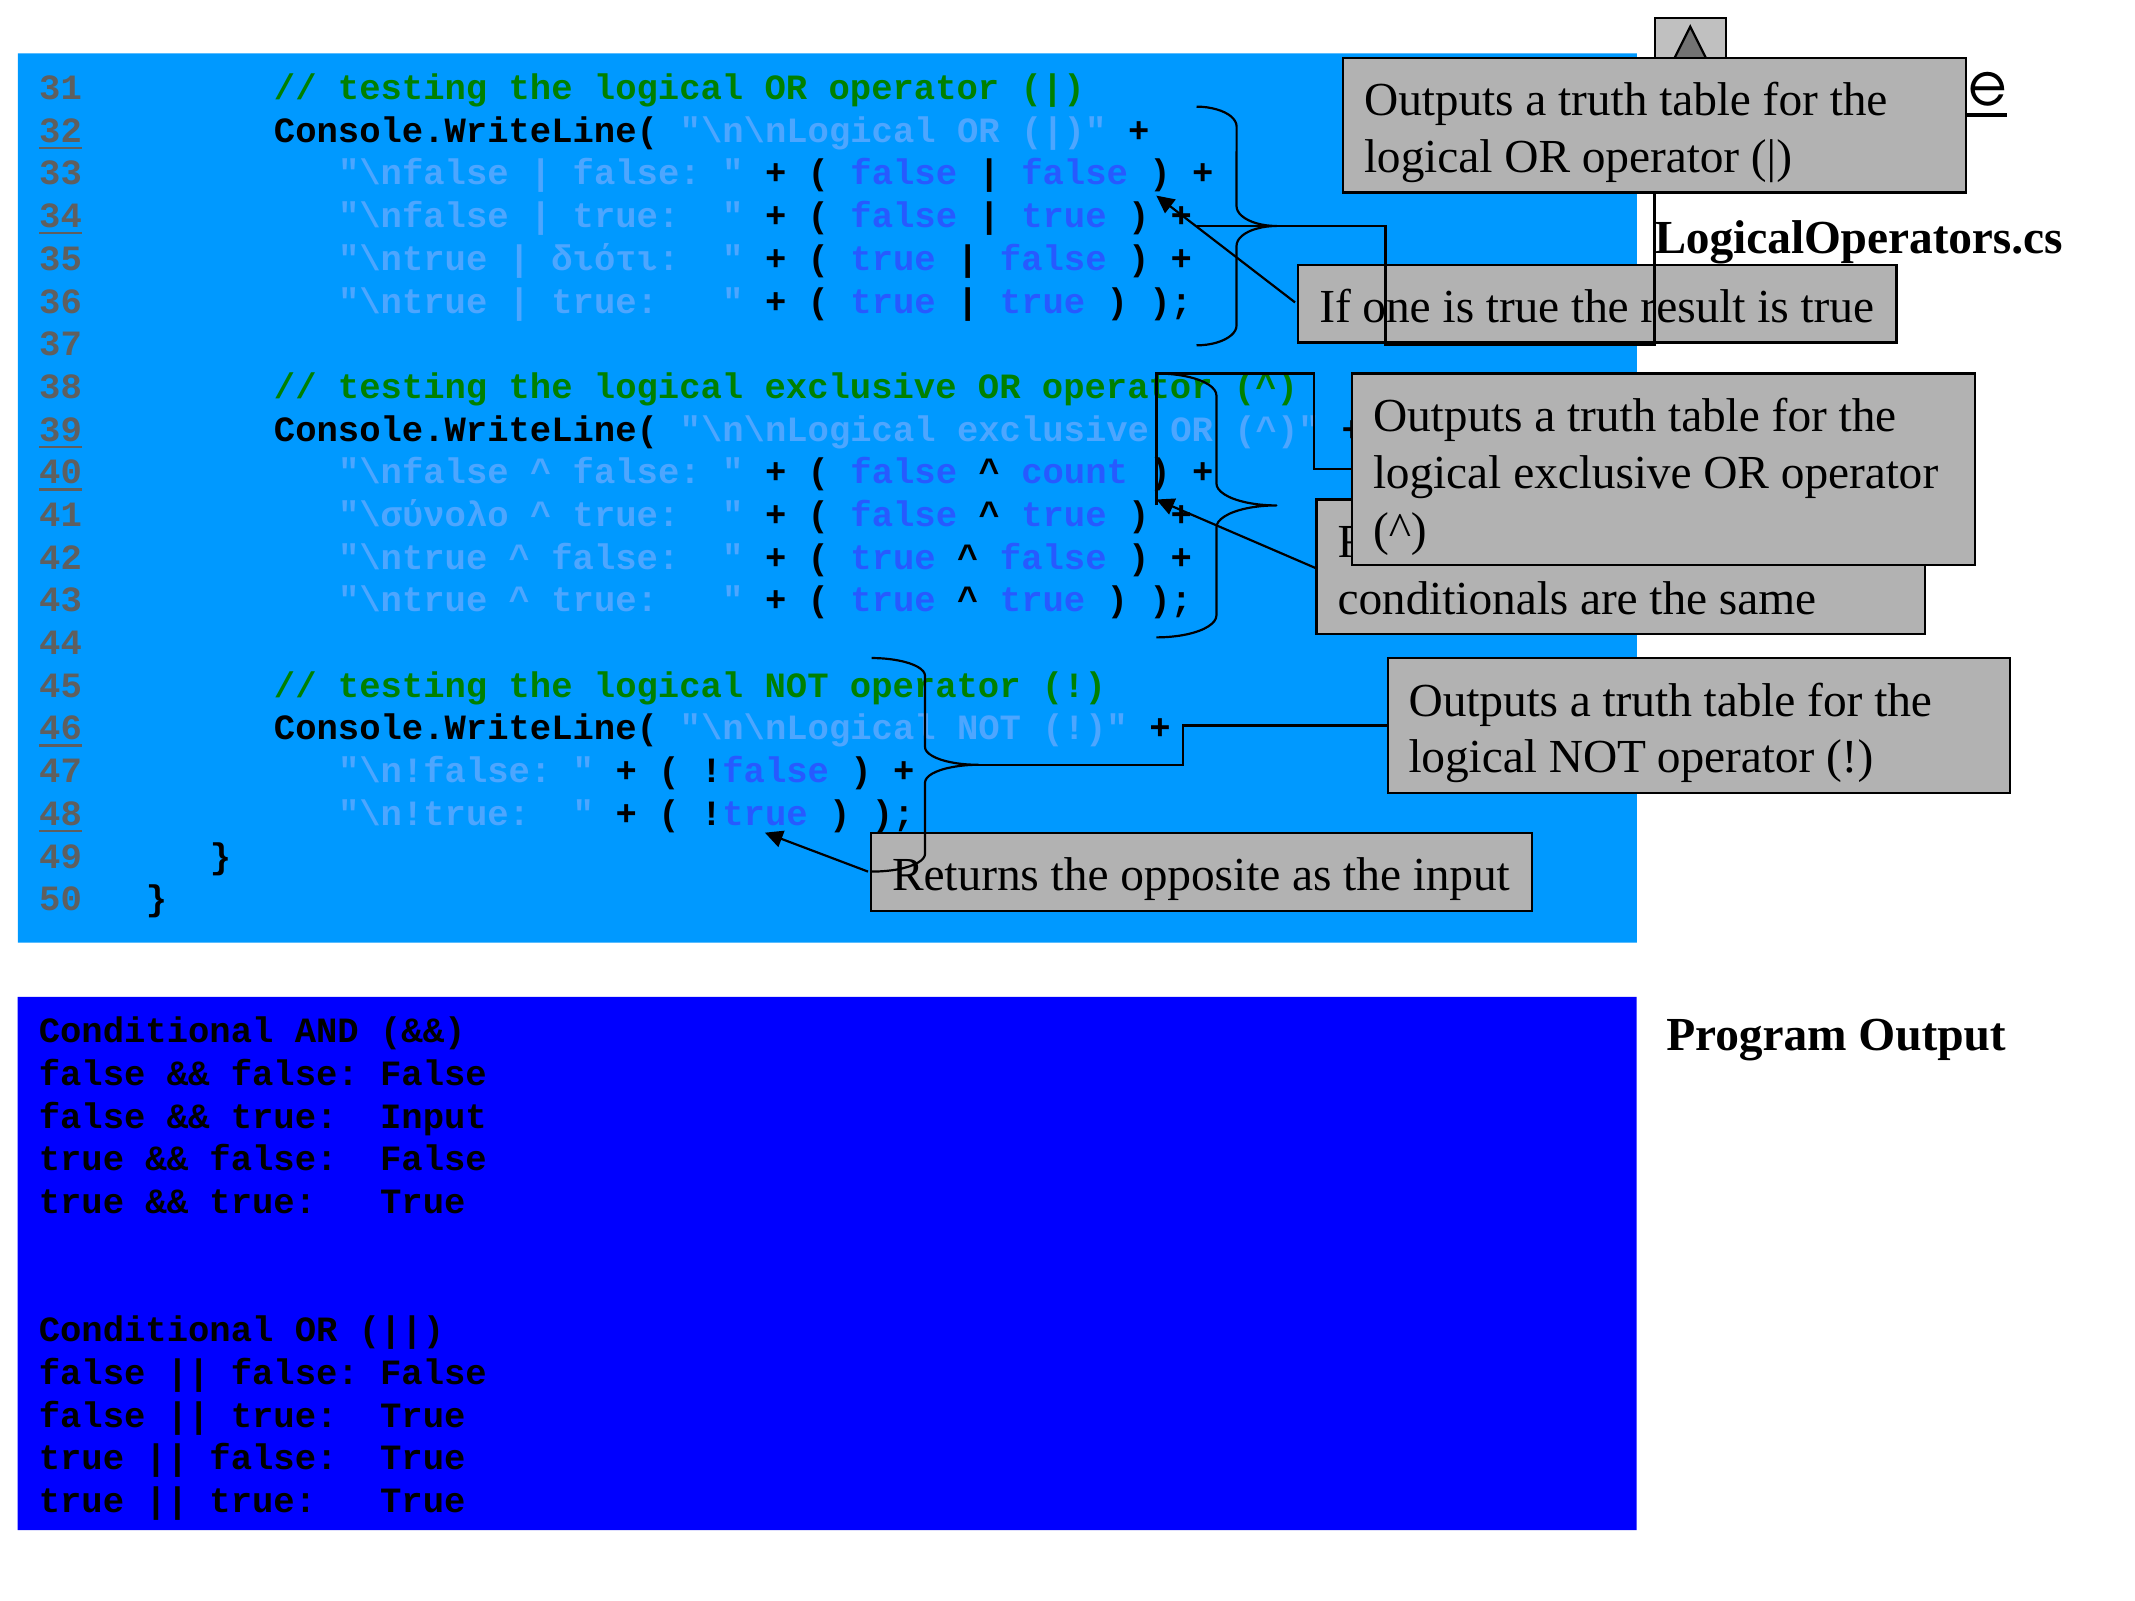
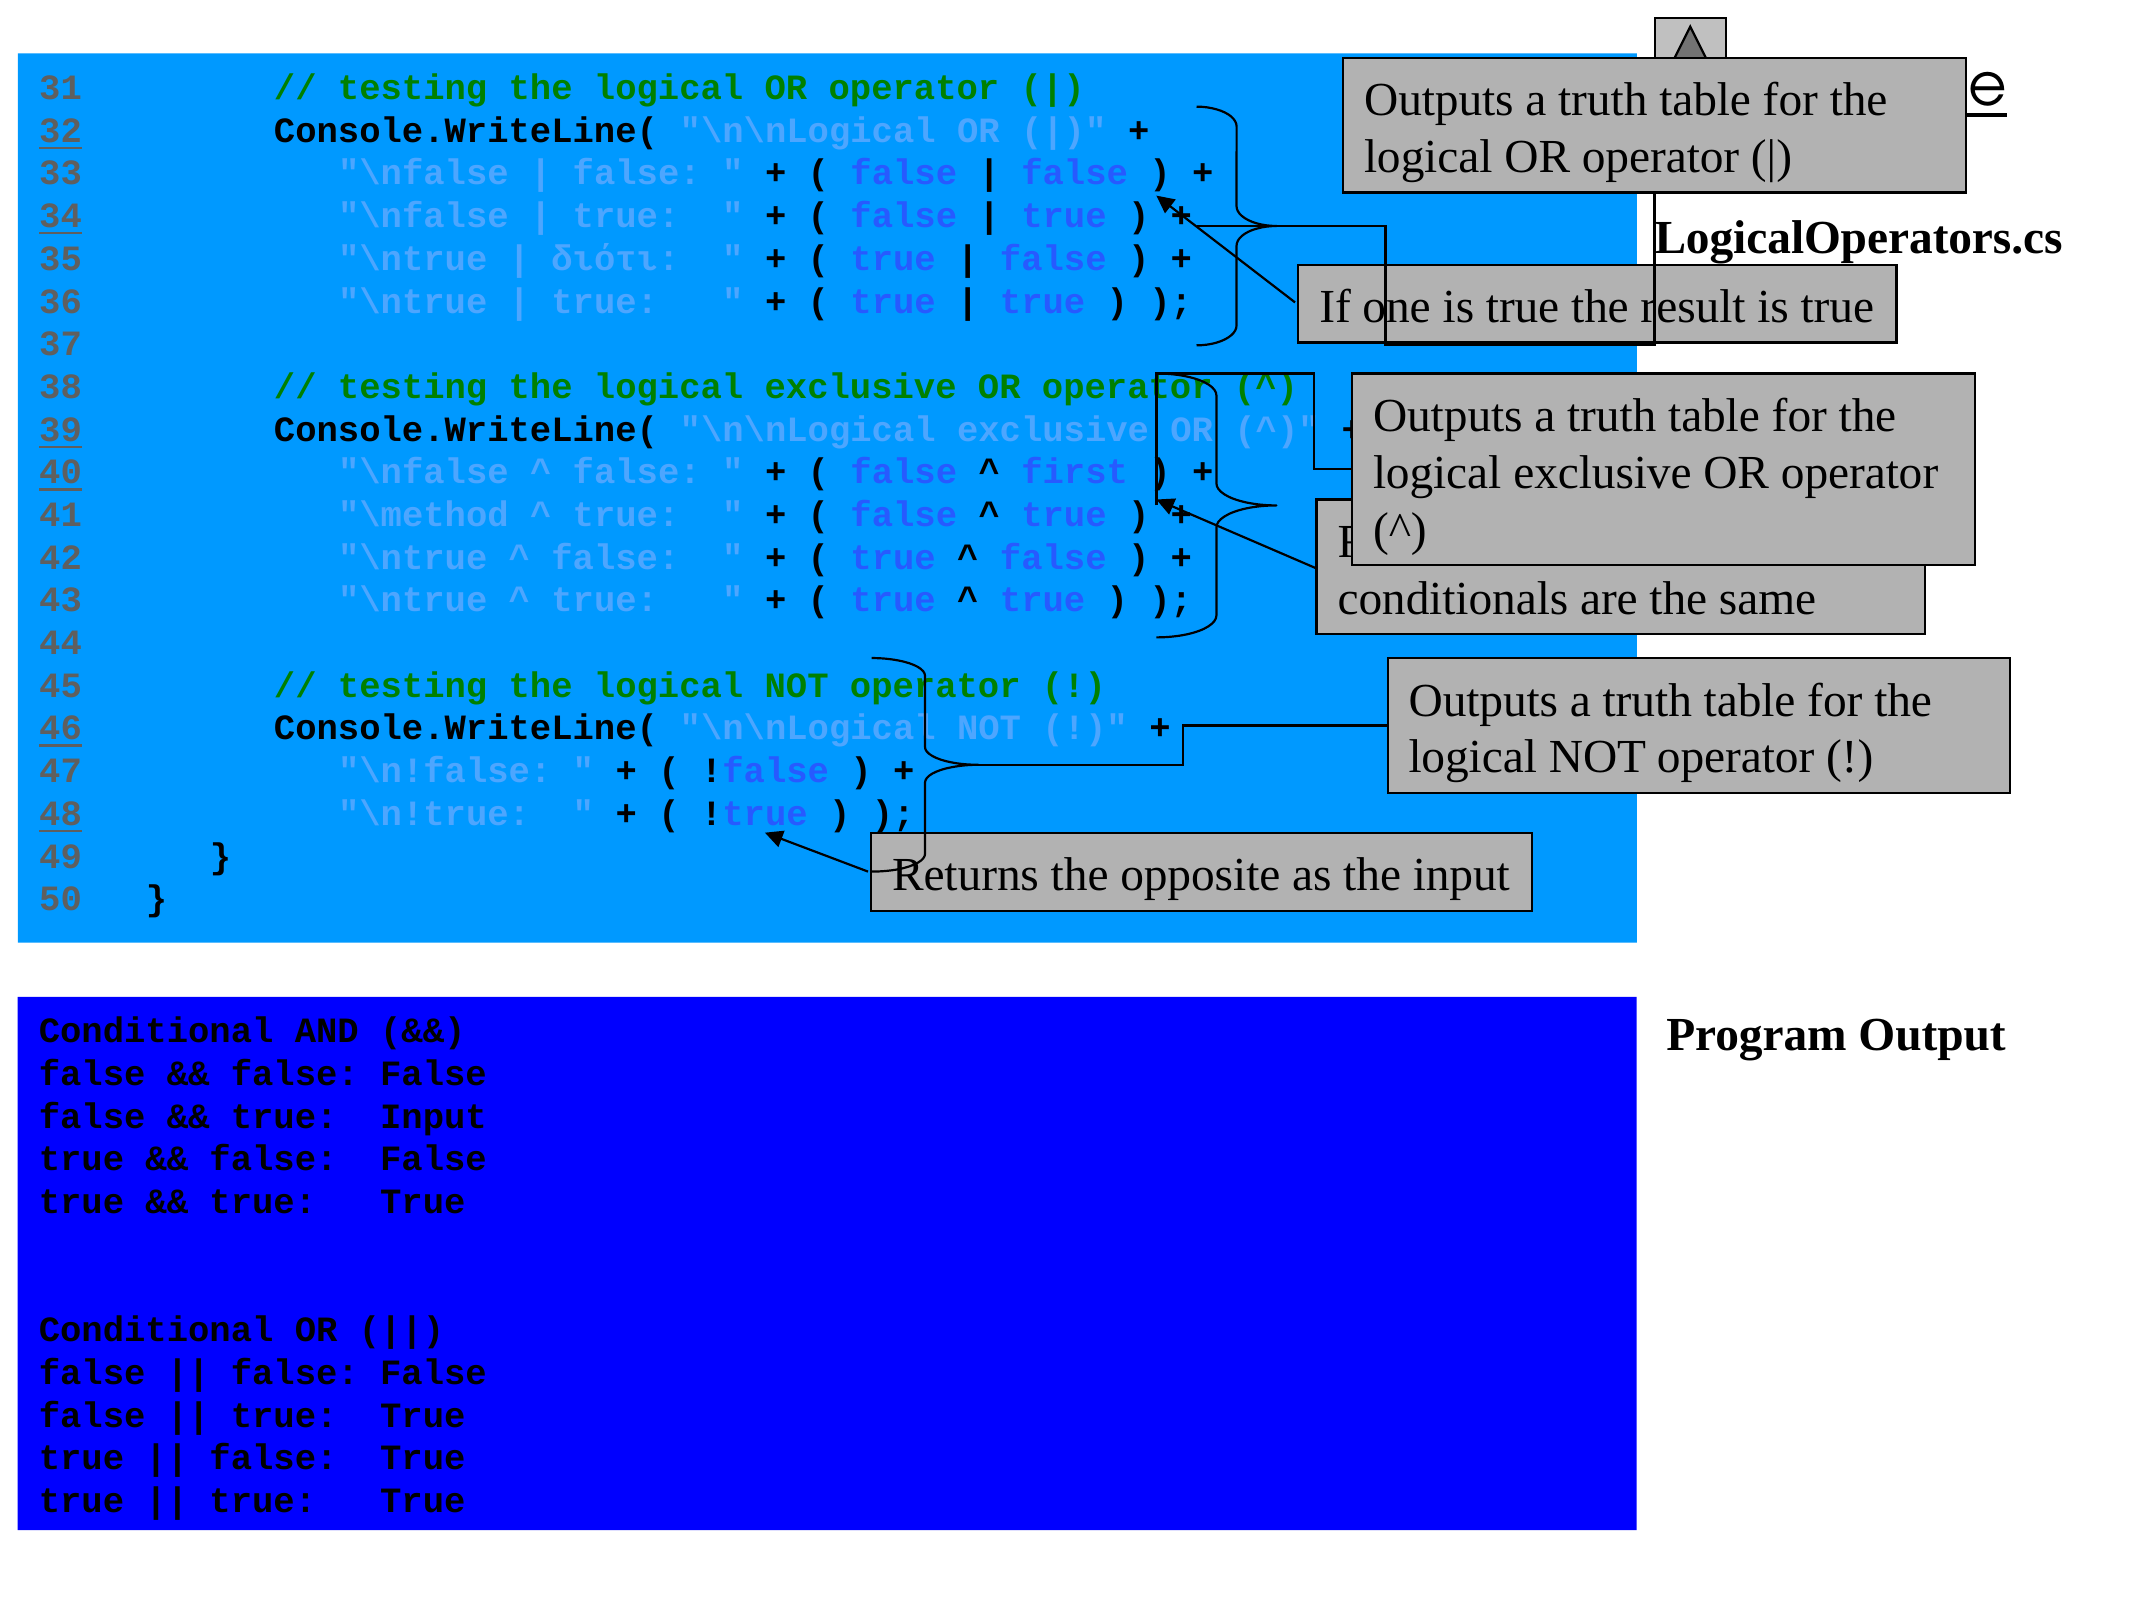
count: count -> first (1075, 472)
\σύνολο: \σύνολο -> \method (423, 515)
